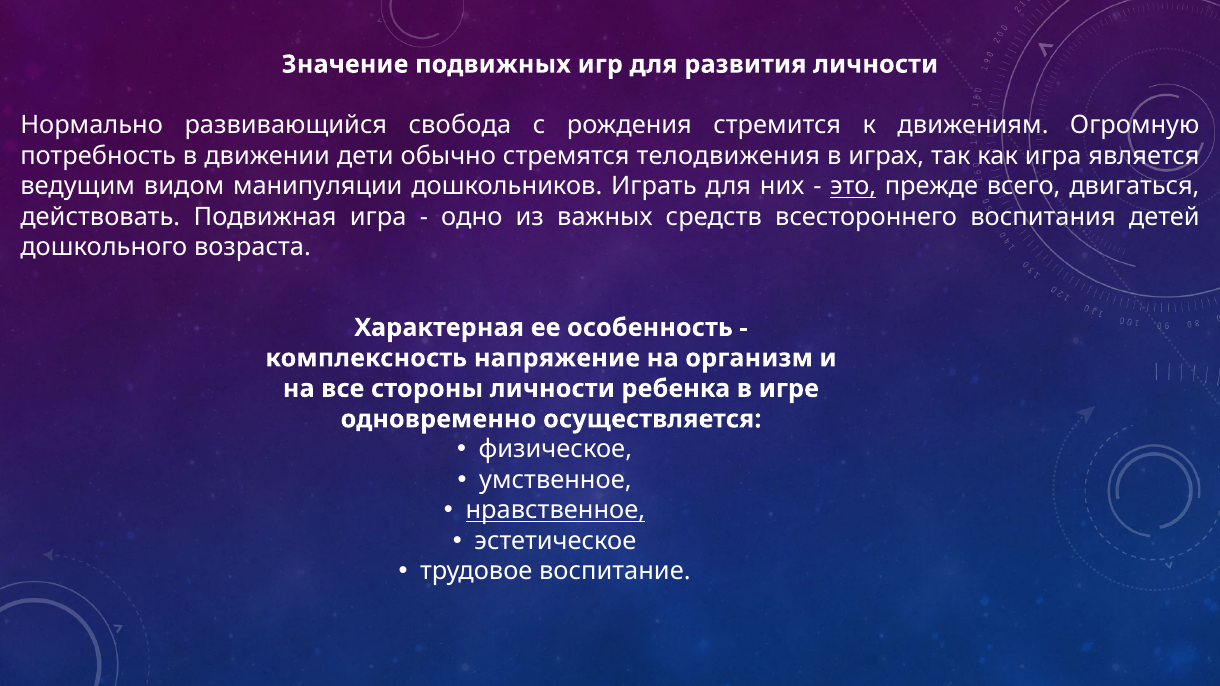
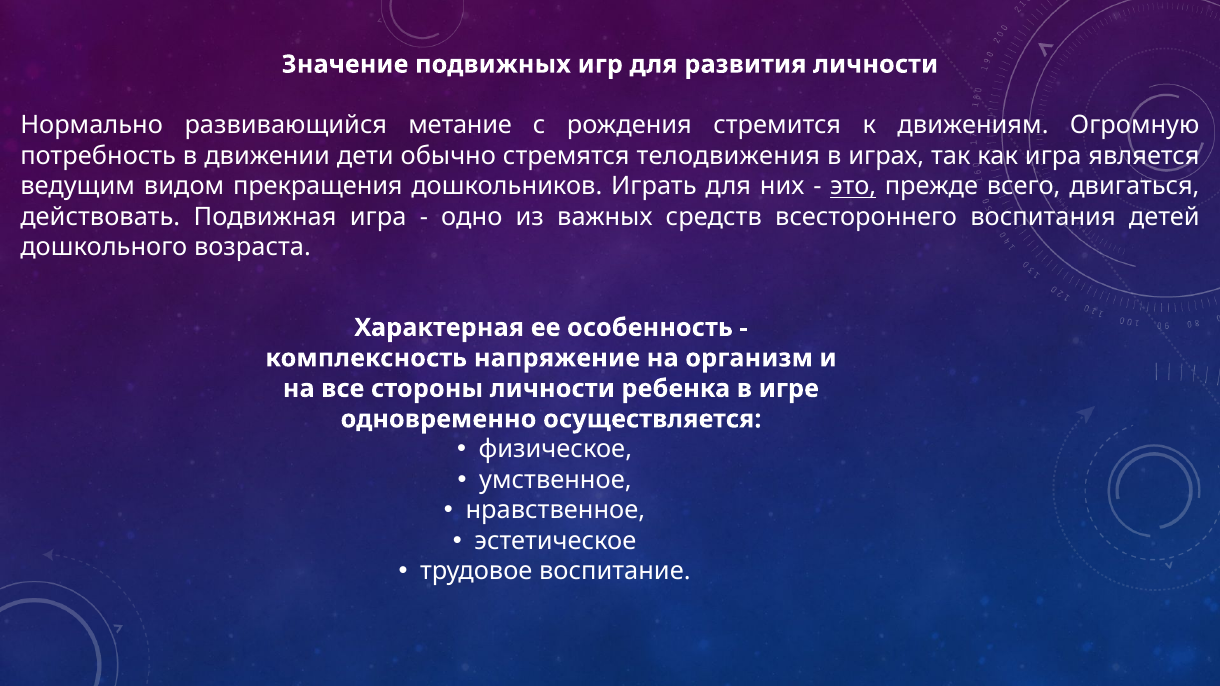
свобода: свобода -> метание (460, 125)
манипуляции: манипуляции -> прекращения (318, 186)
нравственное underline: present -> none (555, 511)
